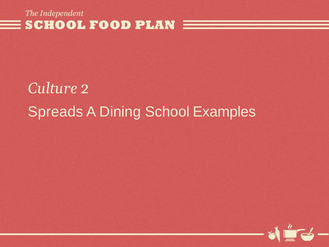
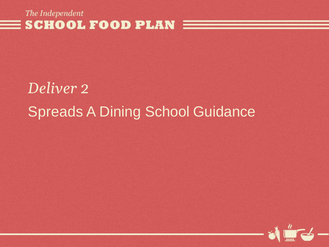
Culture: Culture -> Deliver (53, 88)
Examples: Examples -> Guidance (224, 112)
